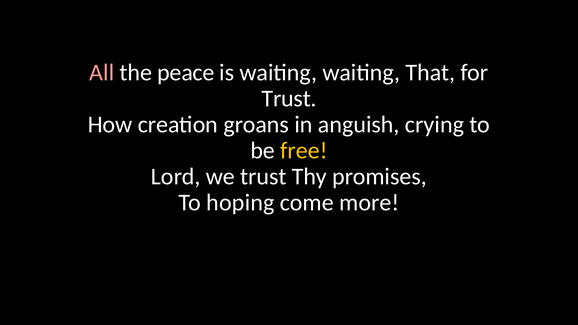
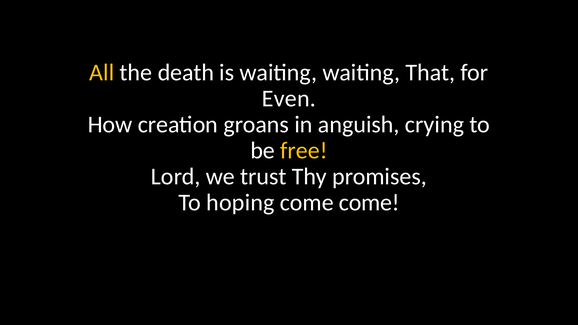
All colour: pink -> yellow (102, 73)
peace: peace -> death (186, 73)
Trust: Trust -> Even (289, 99)
come more: more -> come (369, 203)
